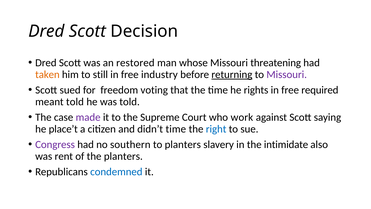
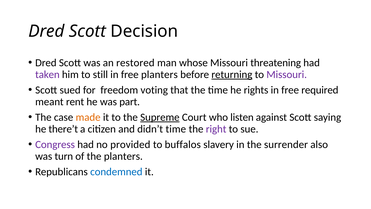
taken colour: orange -> purple (47, 74)
free industry: industry -> planters (159, 74)
meant told: told -> rent (75, 102)
was told: told -> part (130, 102)
made colour: purple -> orange (88, 117)
Supreme underline: none -> present (160, 117)
work: work -> listen (242, 117)
place’t: place’t -> there’t (63, 129)
right colour: blue -> purple (216, 129)
southern: southern -> provided (130, 144)
to planters: planters -> buffalos (183, 144)
intimidate: intimidate -> surrender (286, 144)
rent: rent -> turn (64, 156)
